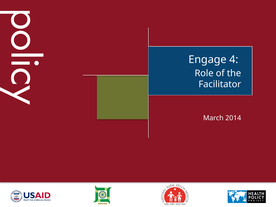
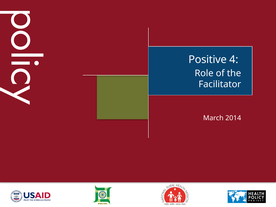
Engage: Engage -> Positive (208, 60)
